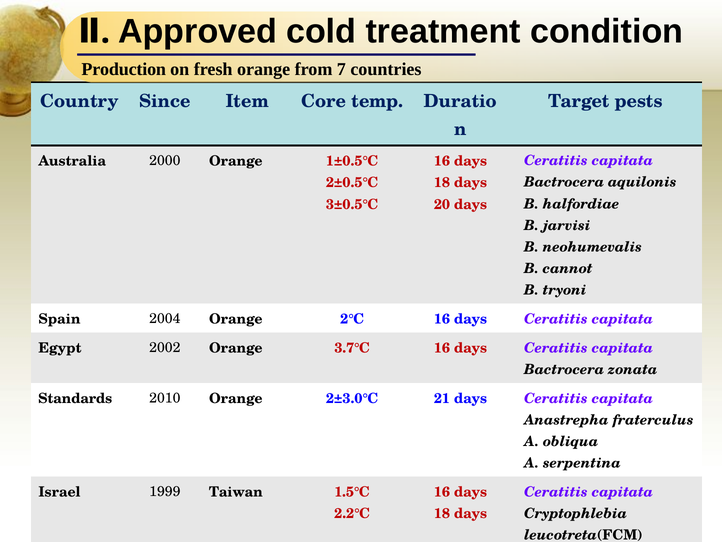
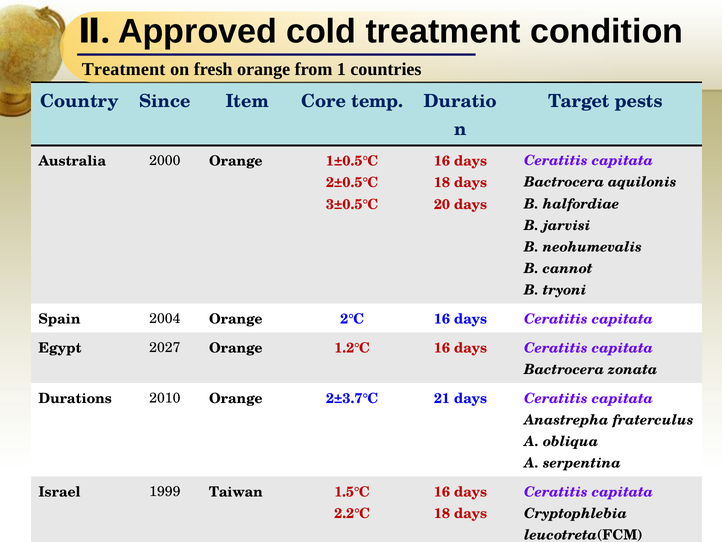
Production: Production -> Treatment (124, 69)
7: 7 -> 1 (341, 69)
2002: 2002 -> 2027 (165, 347)
3.7℃: 3.7℃ -> 1.2℃ (352, 348)
Standards: Standards -> Durations (75, 398)
2±3.0℃: 2±3.0℃ -> 2±3.7℃ (352, 398)
